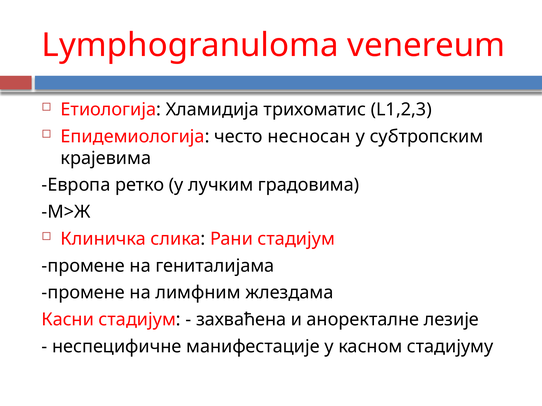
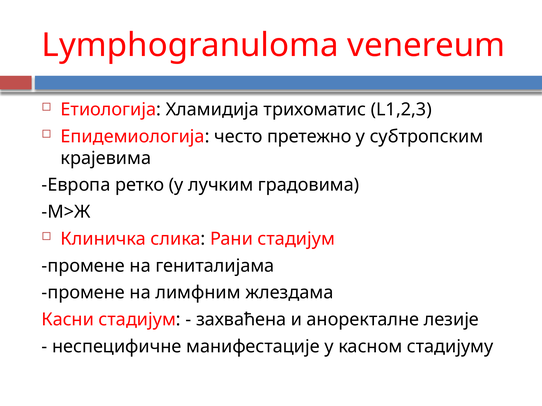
несносан: несносан -> претежно (309, 137)
